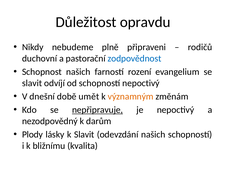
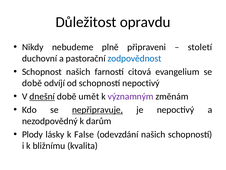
rodičů: rodičů -> století (200, 47)
rození: rození -> citová (140, 72)
slavit: slavit -> době (32, 83)
dnešní underline: none -> present (42, 96)
významným colour: orange -> purple (131, 96)
k Slavit: Slavit -> False (84, 134)
